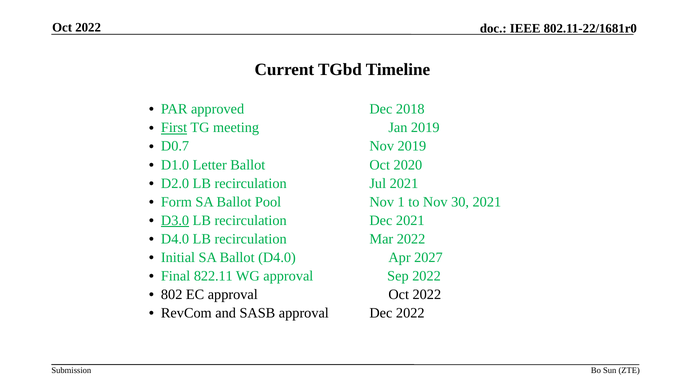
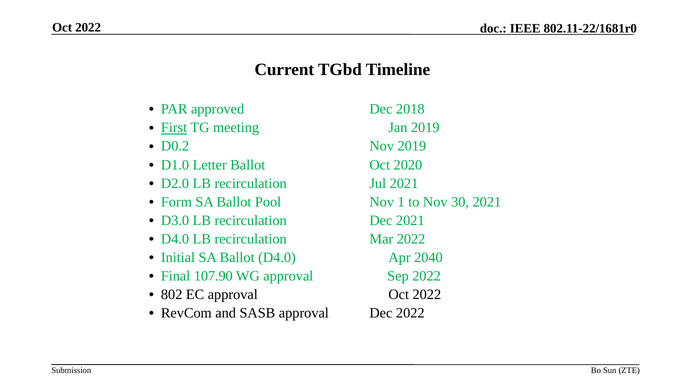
D0.7: D0.7 -> D0.2 (175, 146)
D3.0 underline: present -> none (175, 220)
2027: 2027 -> 2040 (428, 257)
822.11: 822.11 -> 107.90 (213, 276)
